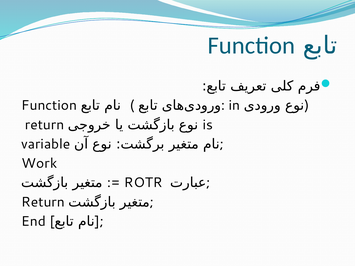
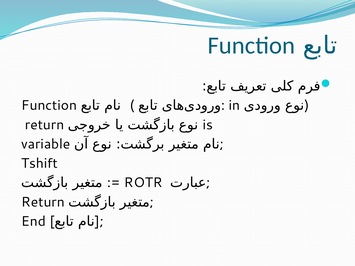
Work: Work -> Tshift (39, 164)
